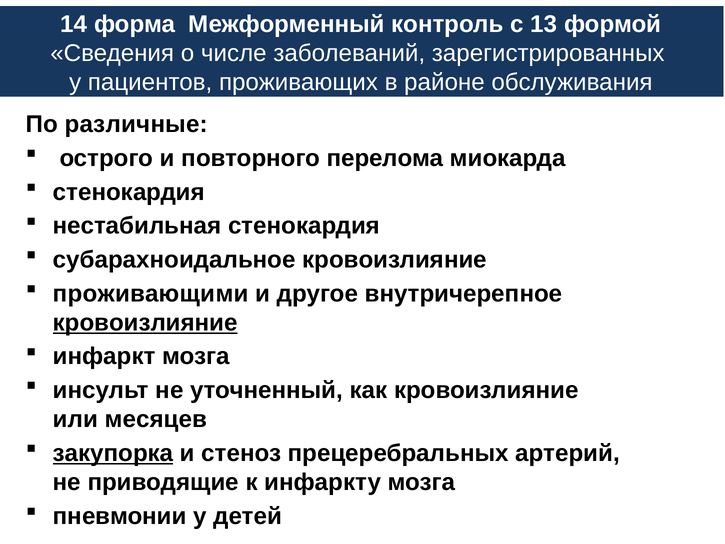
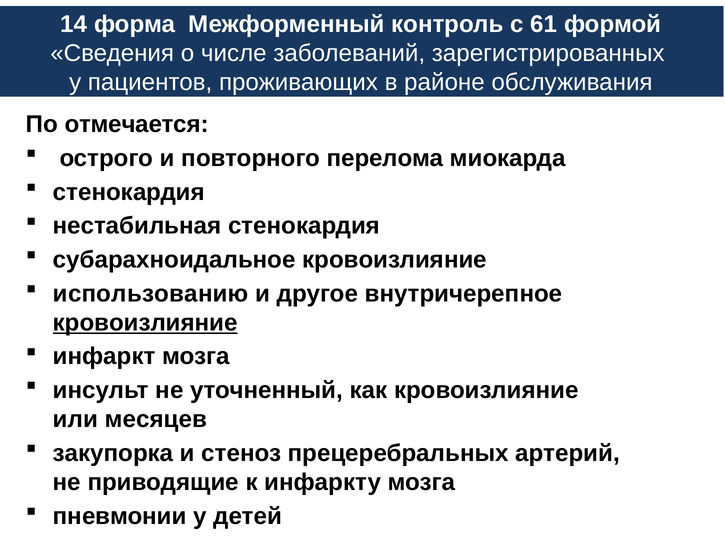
13: 13 -> 61 (544, 24)
различные: различные -> отмечается (137, 124)
проживающими: проживающими -> использованию (151, 294)
закупорка underline: present -> none (113, 453)
